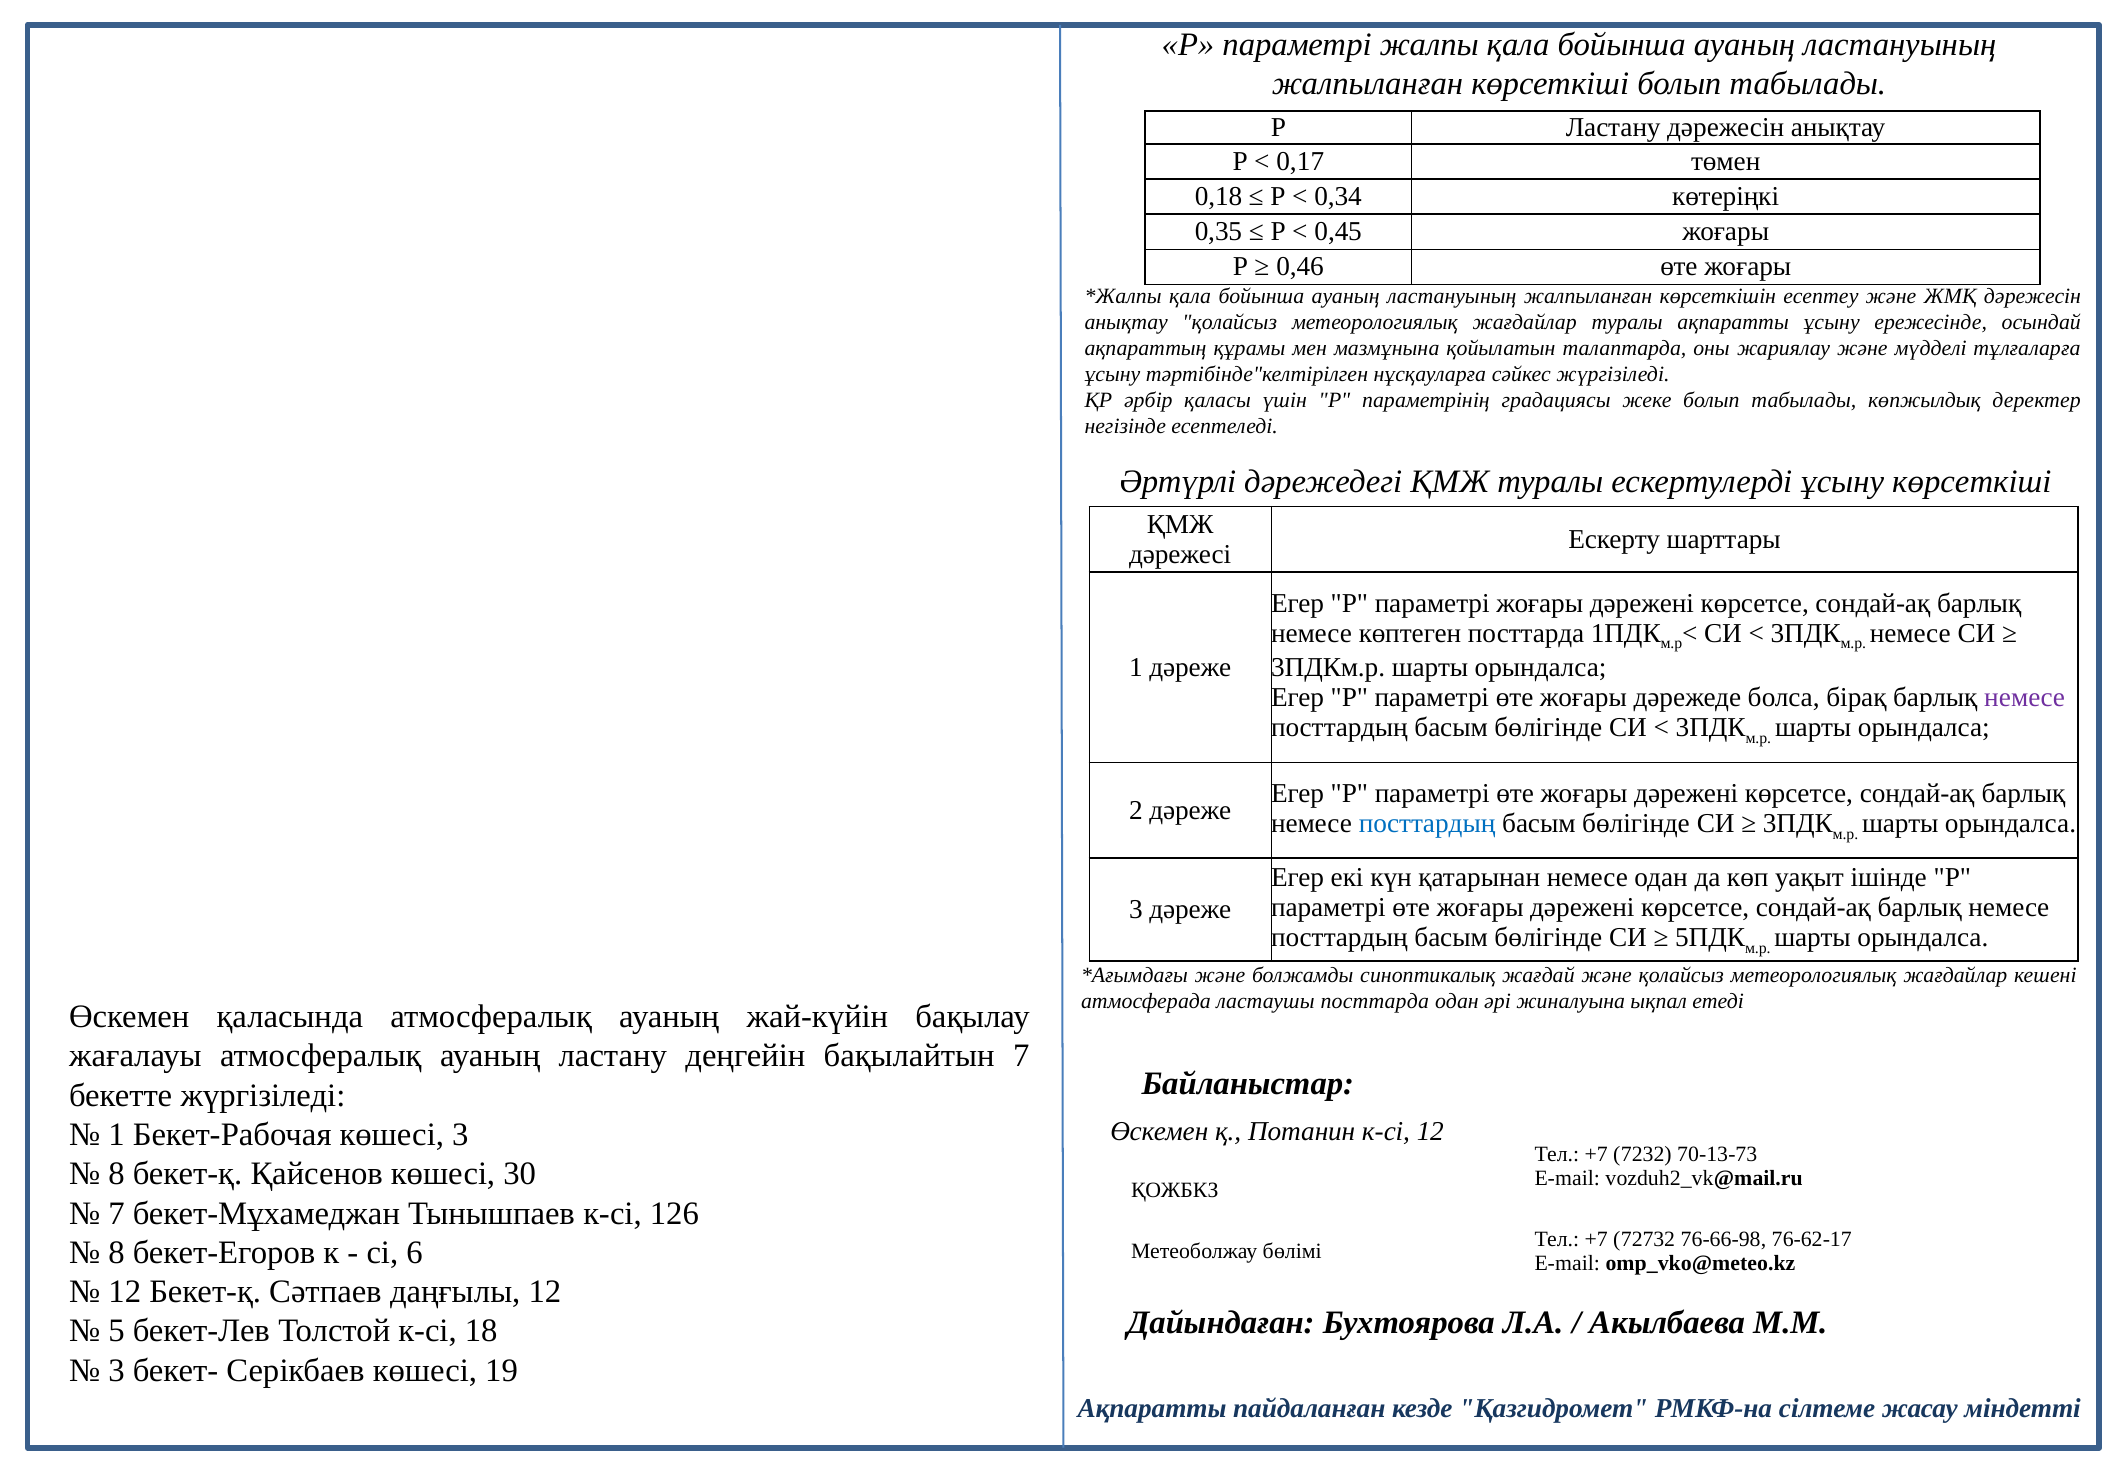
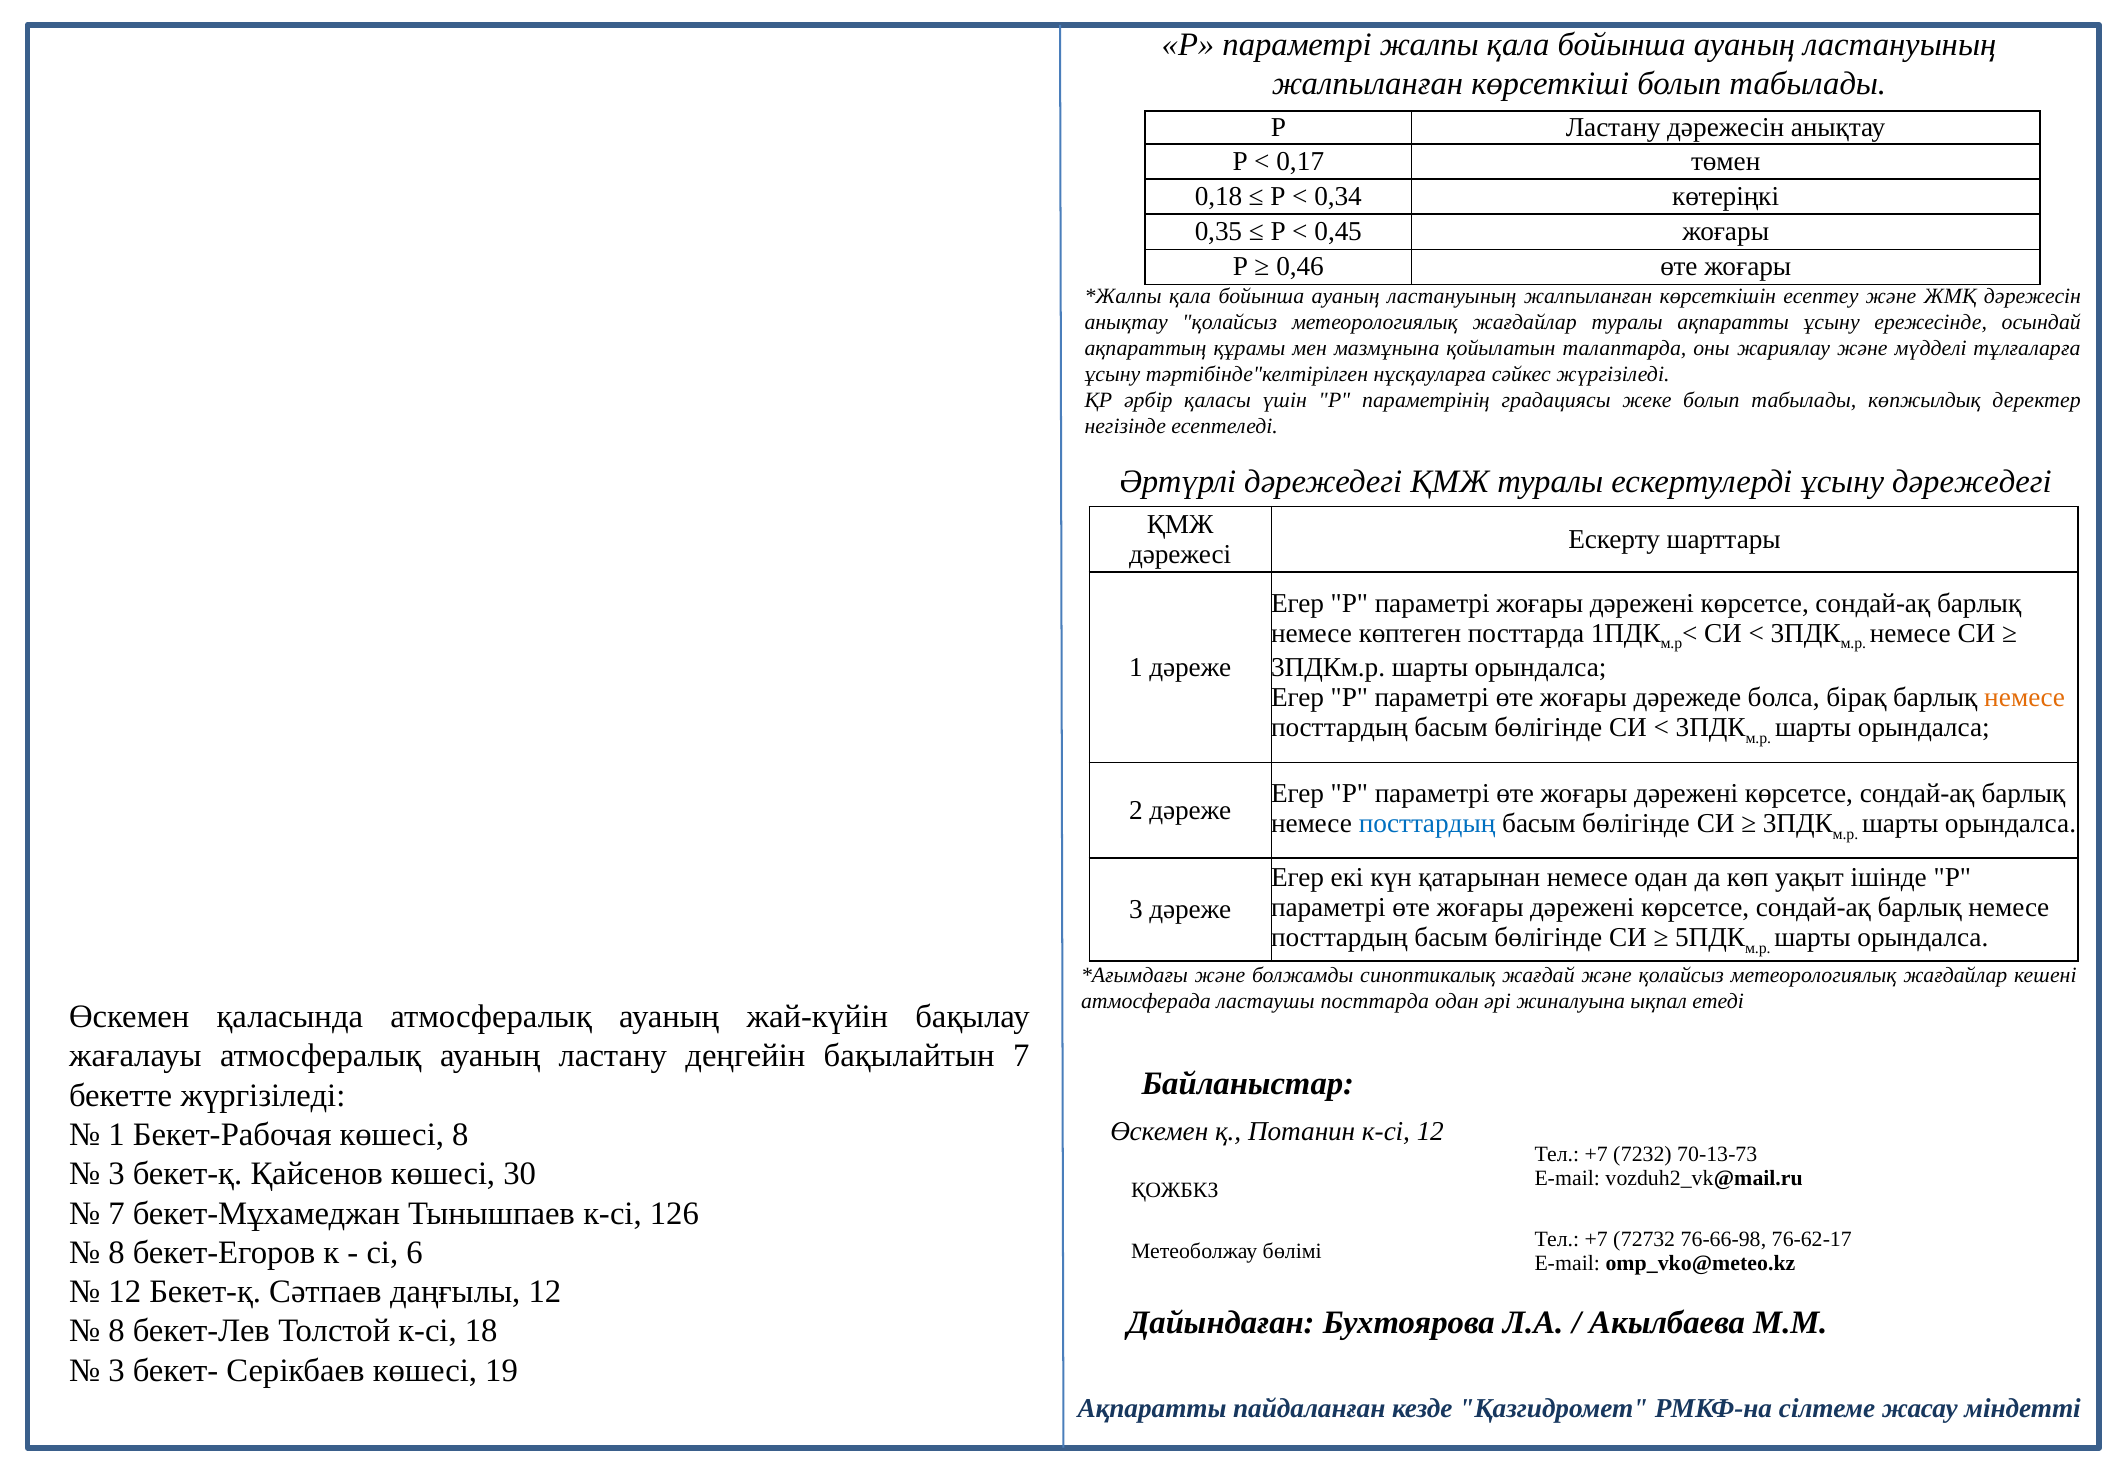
ұсыну көрсеткіші: көрсеткіші -> дәрежедегі (1972, 481)
немесе colour: purple -> orange (2025, 697)
көшесі 3: 3 -> 8 (460, 1134)
8: 8 -> 3 (117, 1174)
5: 5 -> 8 (117, 1331)
